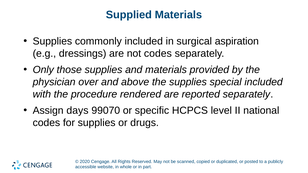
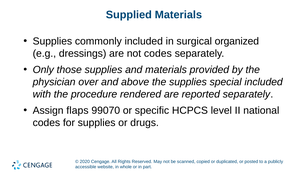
aspiration: aspiration -> organized (237, 41)
days: days -> flaps (77, 111)
